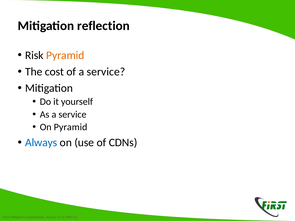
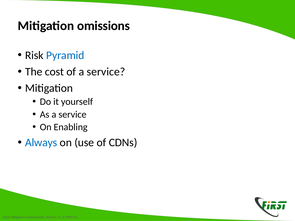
reflection: reflection -> omissions (104, 26)
Pyramid colour: orange -> blue (65, 55)
On Pyramid: Pyramid -> Enabling (71, 127)
